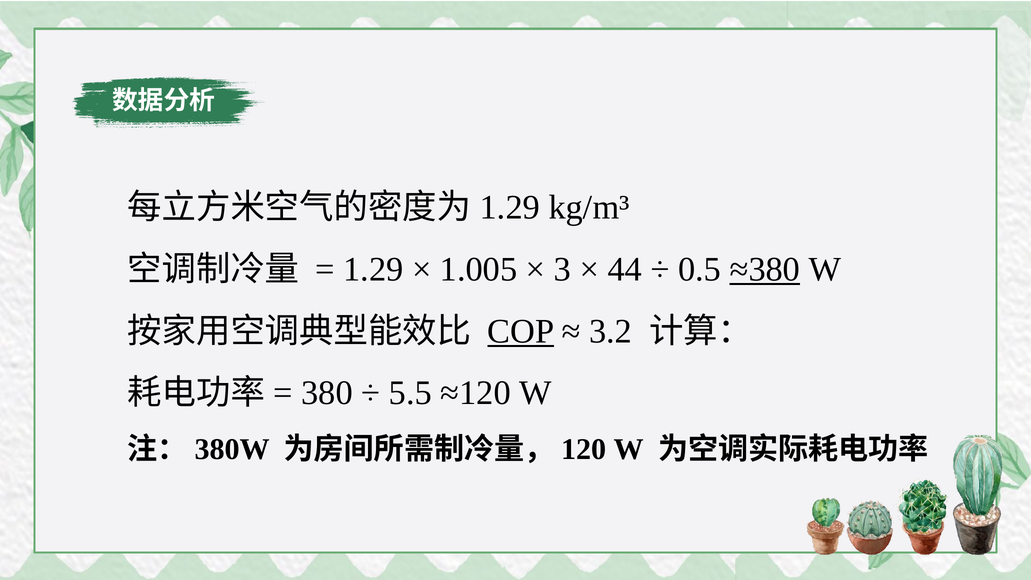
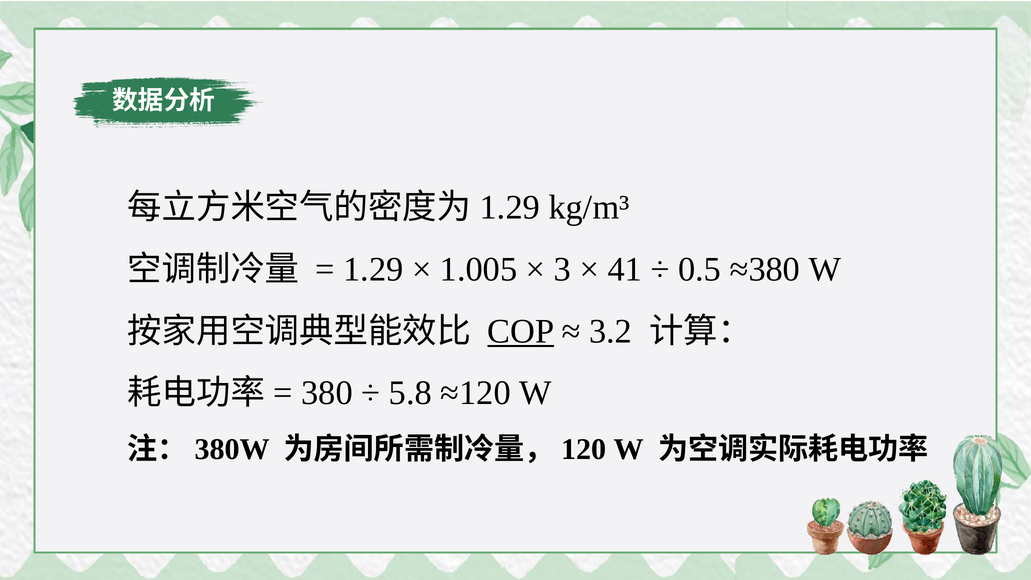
44: 44 -> 41 (625, 269)
≈380 underline: present -> none (765, 269)
5.5: 5.5 -> 5.8 (410, 393)
